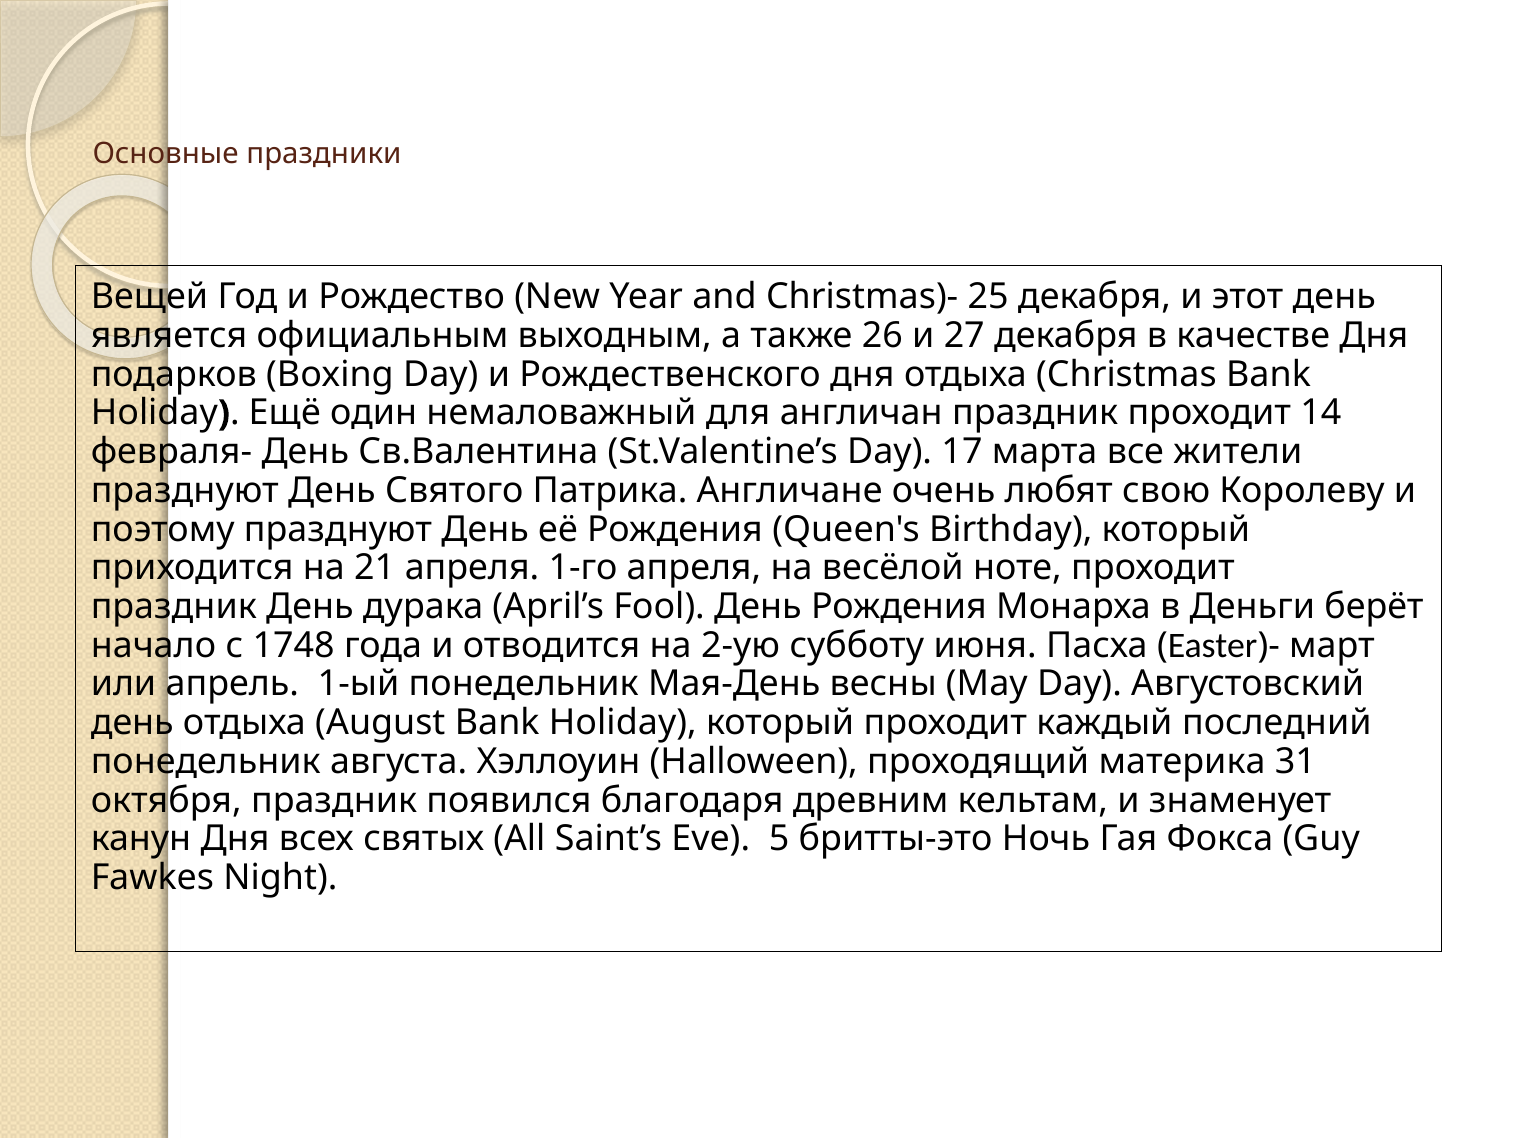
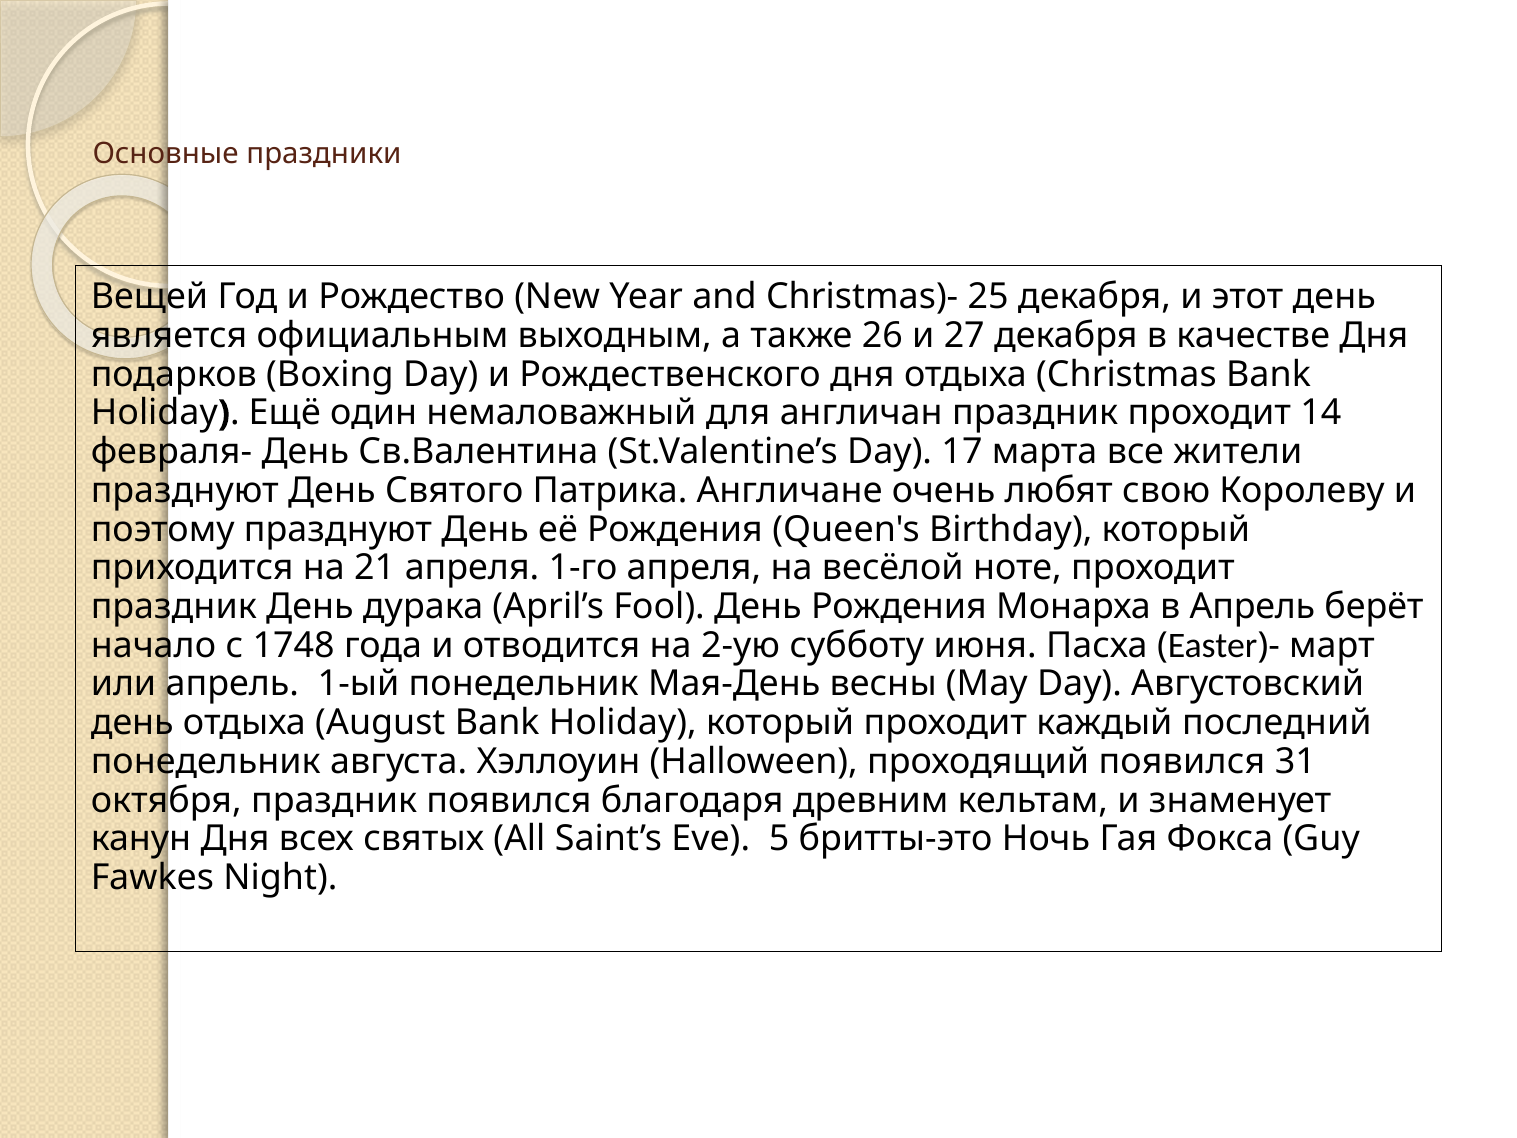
в Деньги: Деньги -> Апрель (1252, 607)
проходящий материка: материка -> появился (1182, 761)
